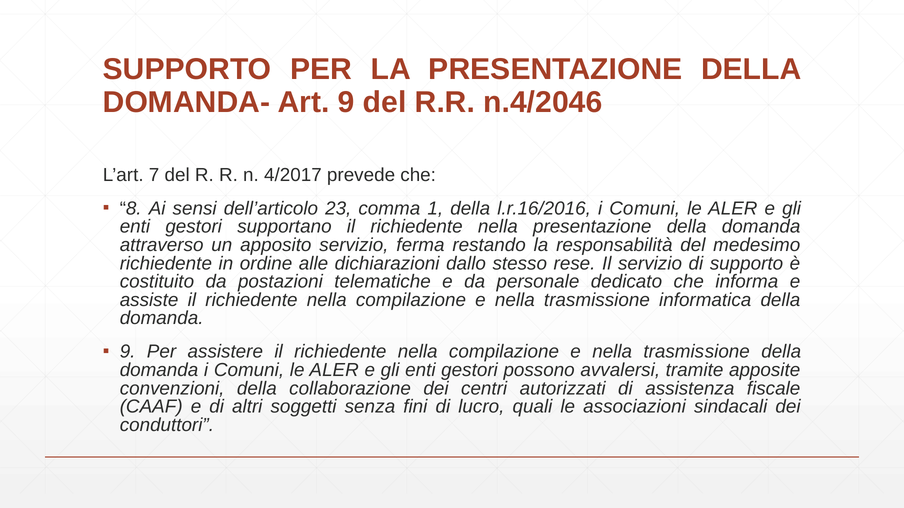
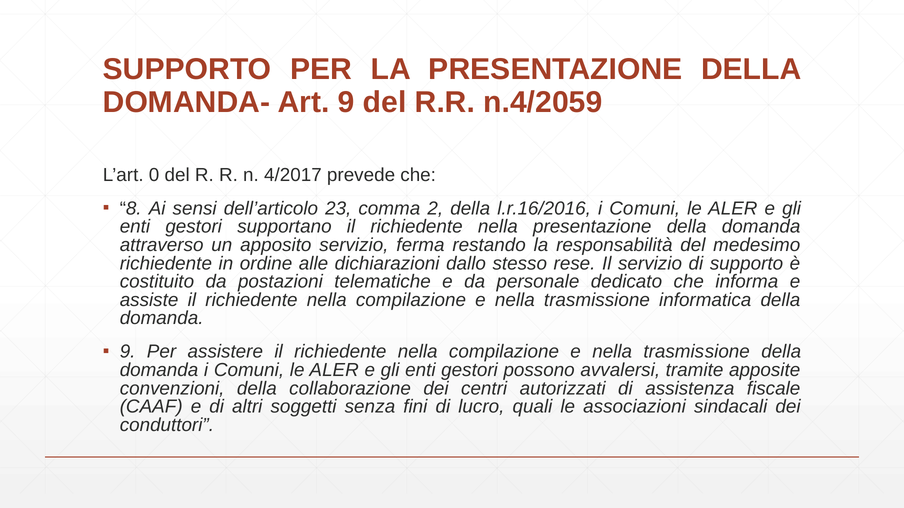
n.4/2046: n.4/2046 -> n.4/2059 (543, 102)
7: 7 -> 0 (154, 175)
1: 1 -> 2 (435, 209)
